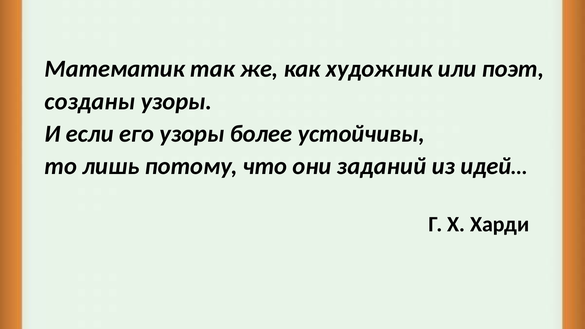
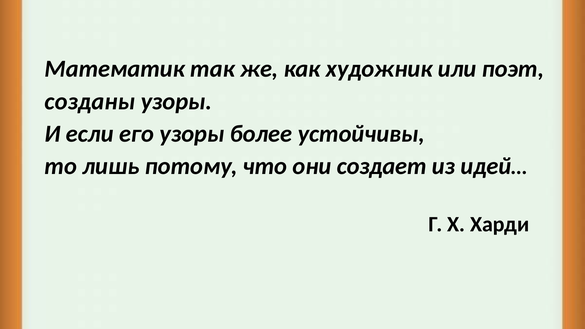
заданий: заданий -> создает (382, 166)
